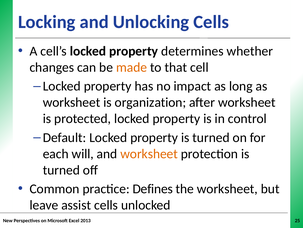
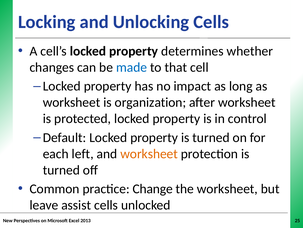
made colour: orange -> blue (132, 67)
will: will -> left (83, 153)
Defines: Defines -> Change (153, 188)
